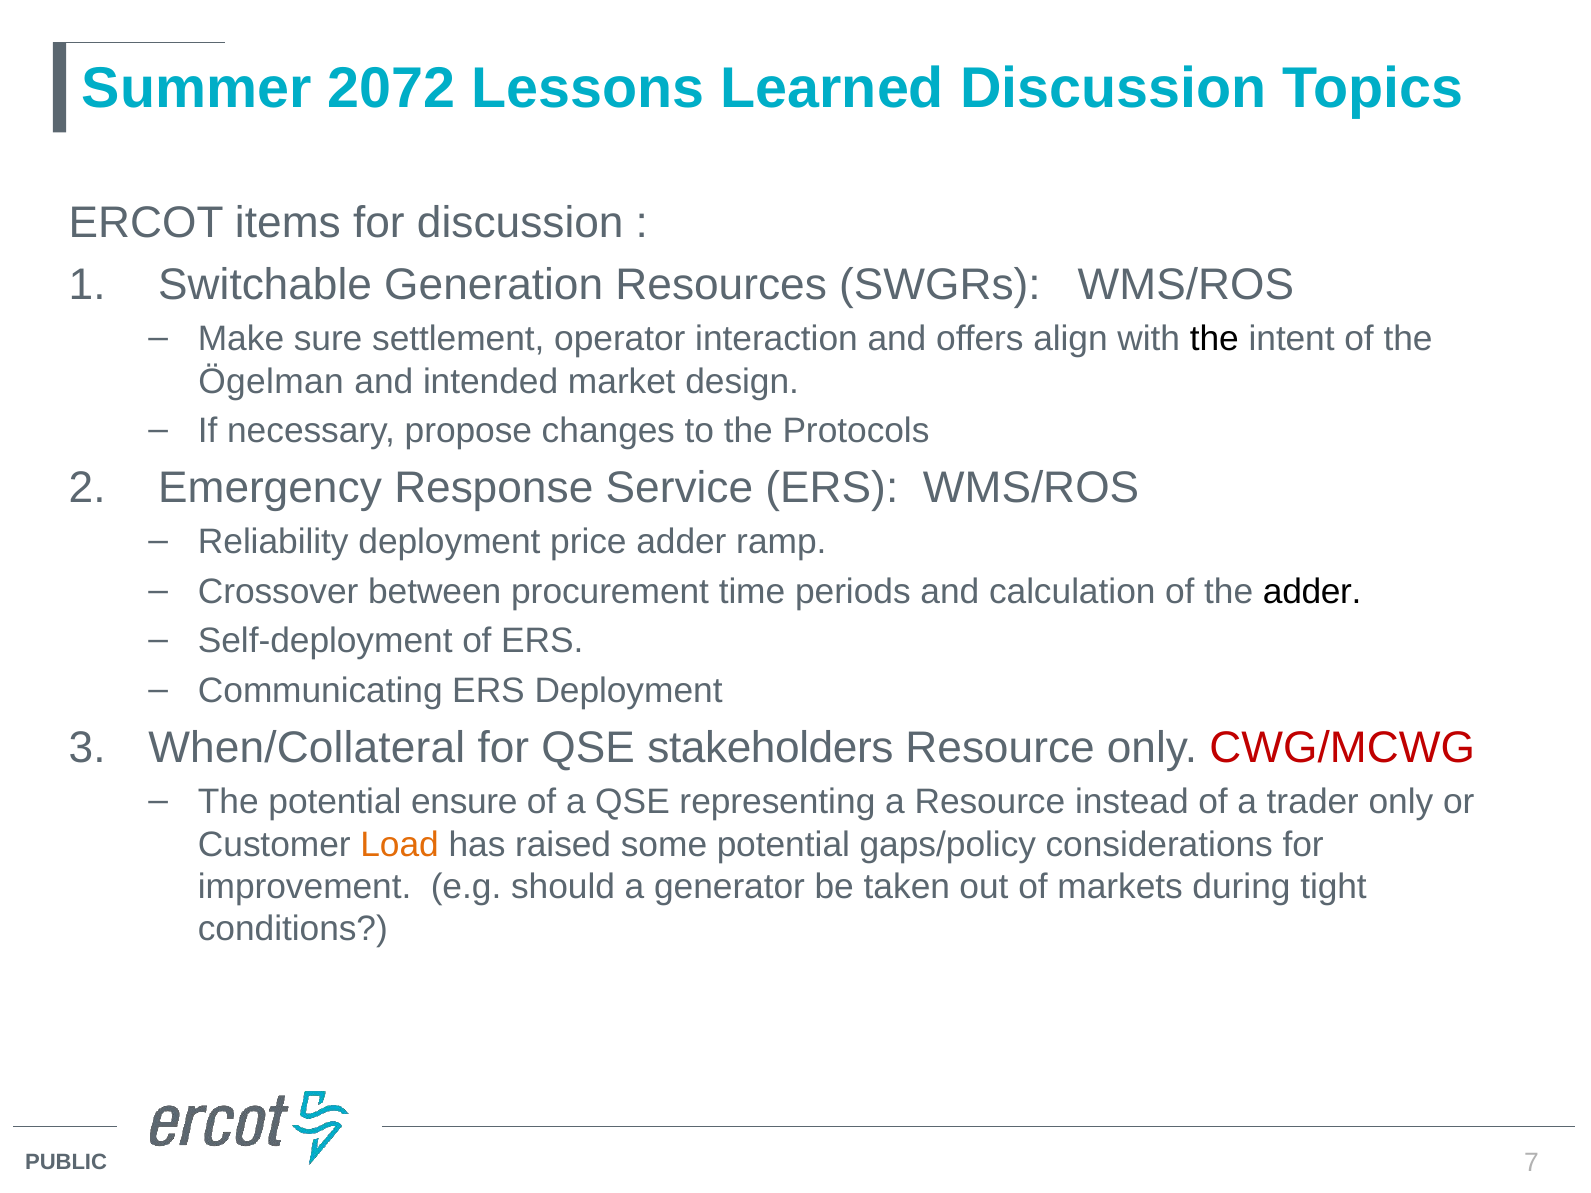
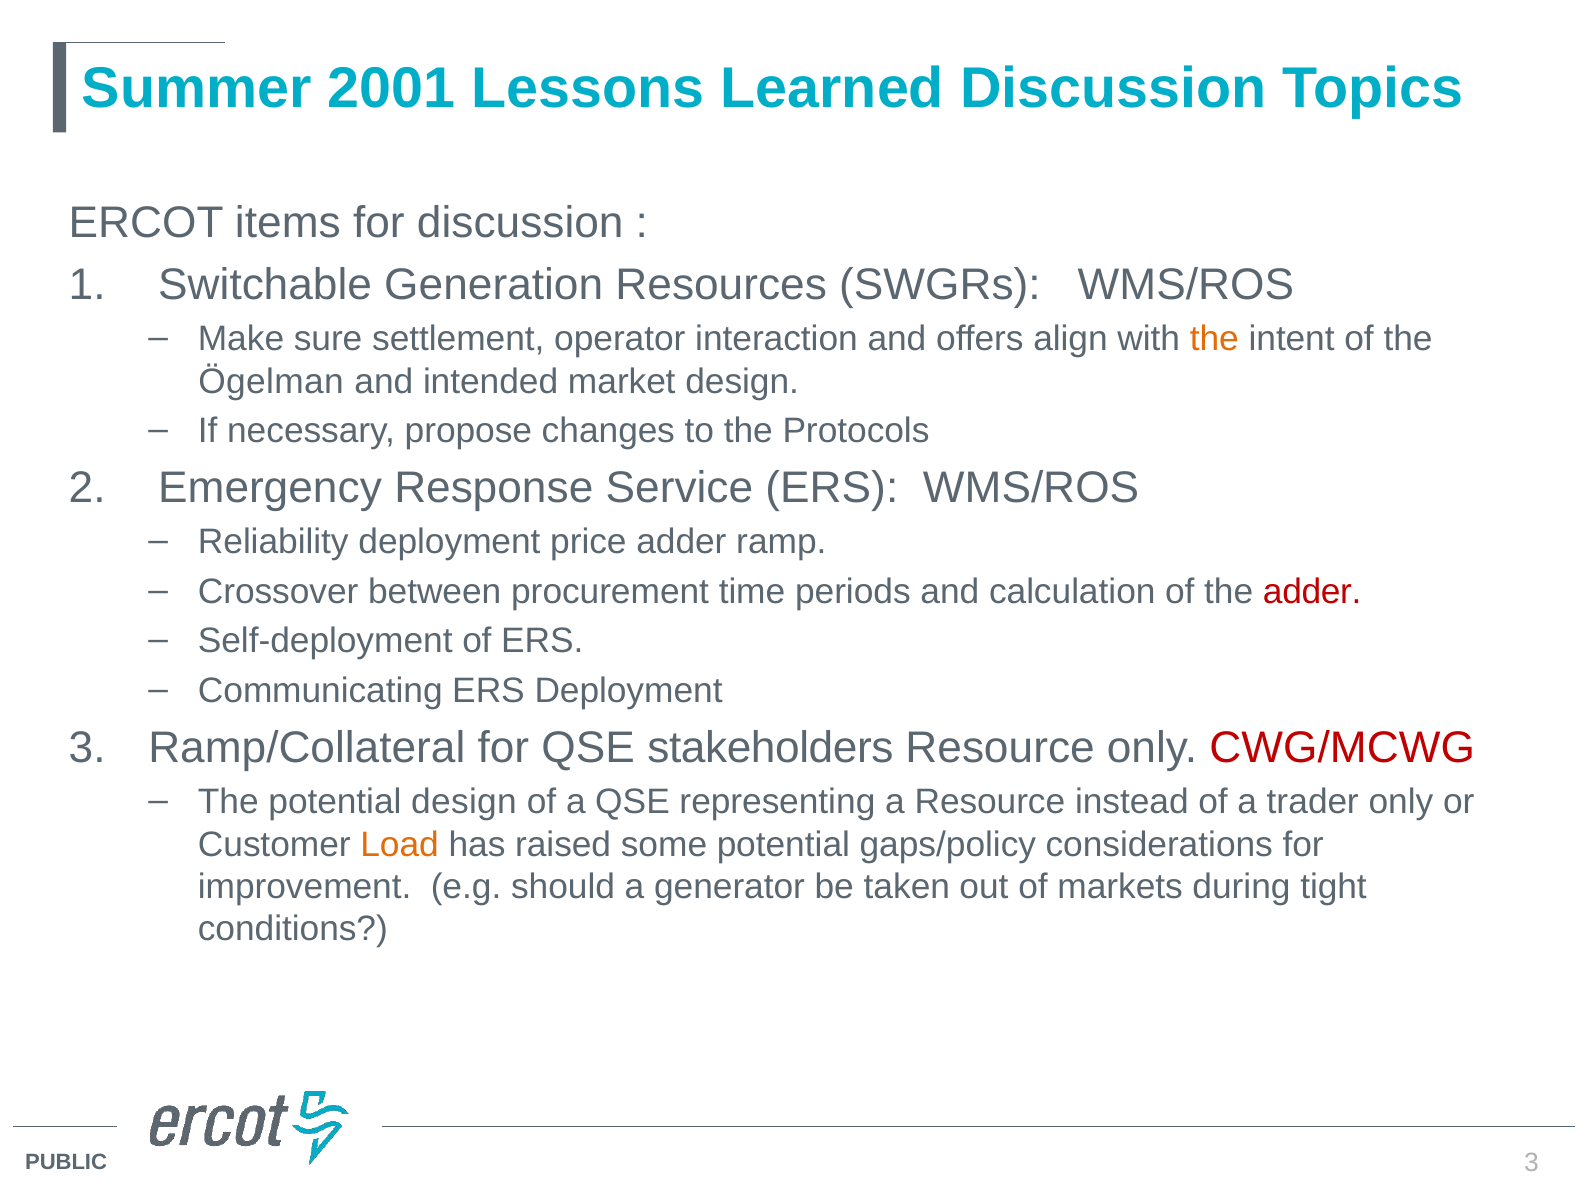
2072: 2072 -> 2001 (392, 89)
the colour: black -> orange (1214, 339)
adder colour: black -> red (1312, 592)
When/Collateral: When/Collateral -> Ramp/Collateral (307, 748)
potential ensure: ensure -> design (464, 802)
7: 7 -> 3 (1531, 1163)
